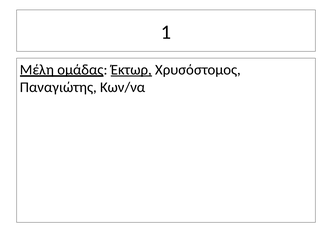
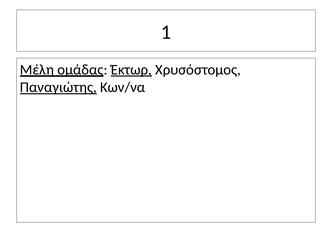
Παναγιώτης underline: none -> present (58, 87)
